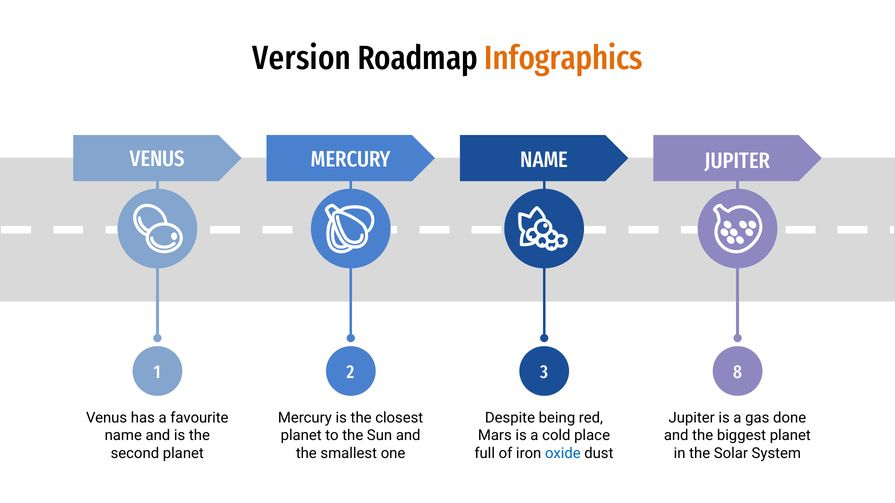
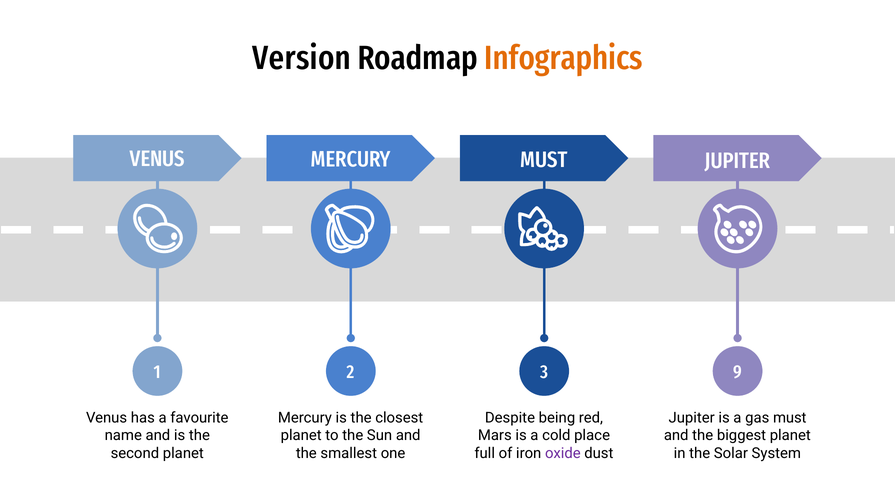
MERCURY NAME: NAME -> MUST (544, 160)
8: 8 -> 9 (738, 373)
gas done: done -> must (790, 418)
oxide colour: blue -> purple (563, 454)
